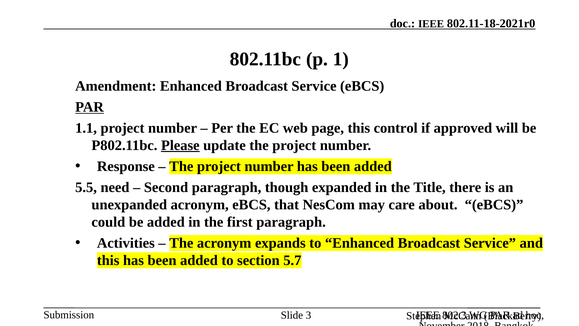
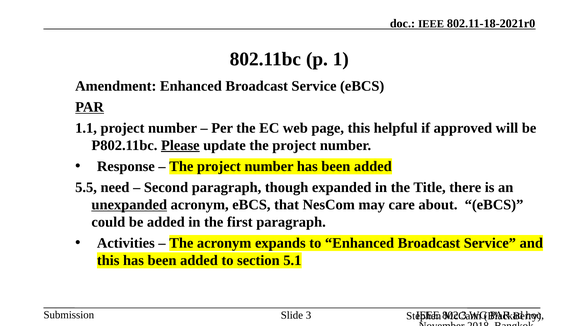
control: control -> helpful (396, 128)
unexpanded underline: none -> present (129, 205)
5.7: 5.7 -> 5.1 (292, 260)
